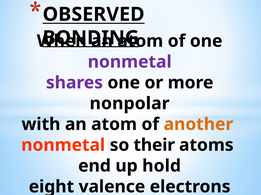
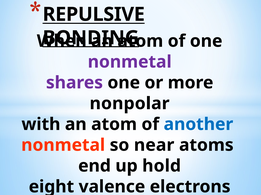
OBSERVED: OBSERVED -> REPULSIVE (94, 14)
another colour: orange -> blue (198, 125)
their: their -> near (154, 146)
